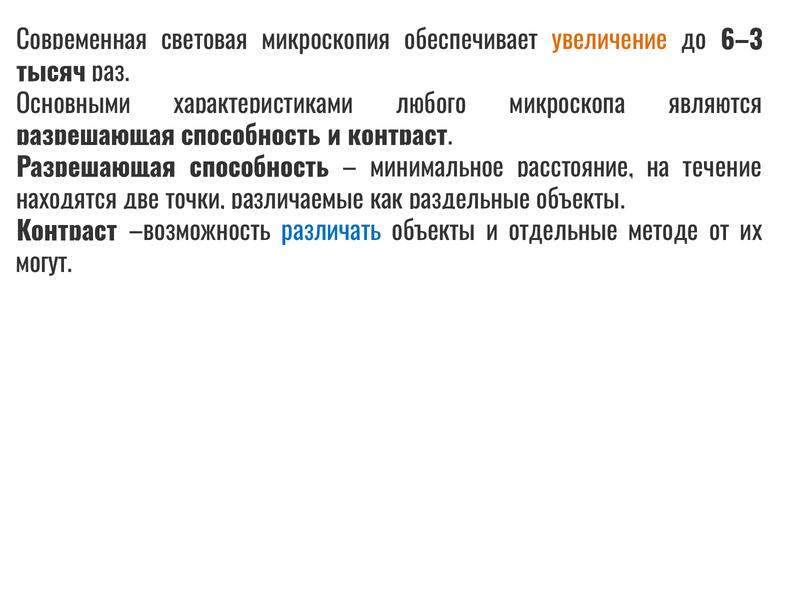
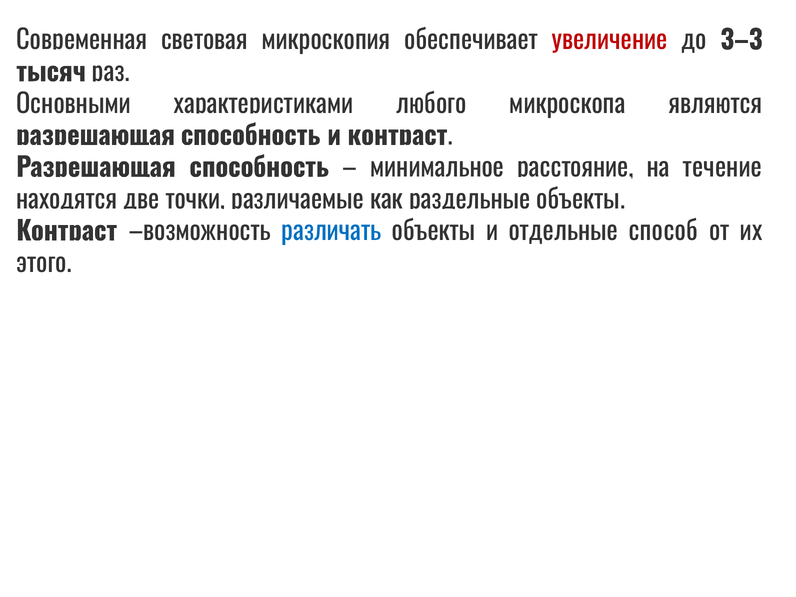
увеличение colour: orange -> red (610, 41)
6–3: 6–3 -> 3–3 (742, 41)
методе: методе -> способ (663, 232)
могут: могут -> этого (44, 264)
